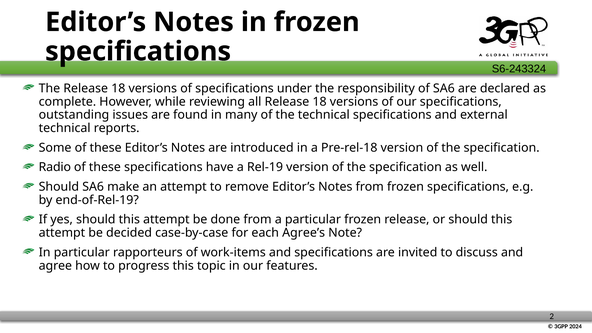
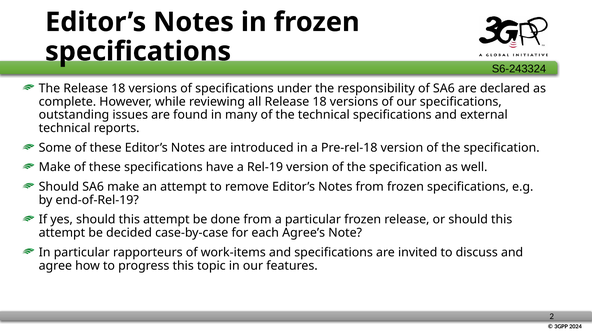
Radio: Radio -> Make (55, 167)
